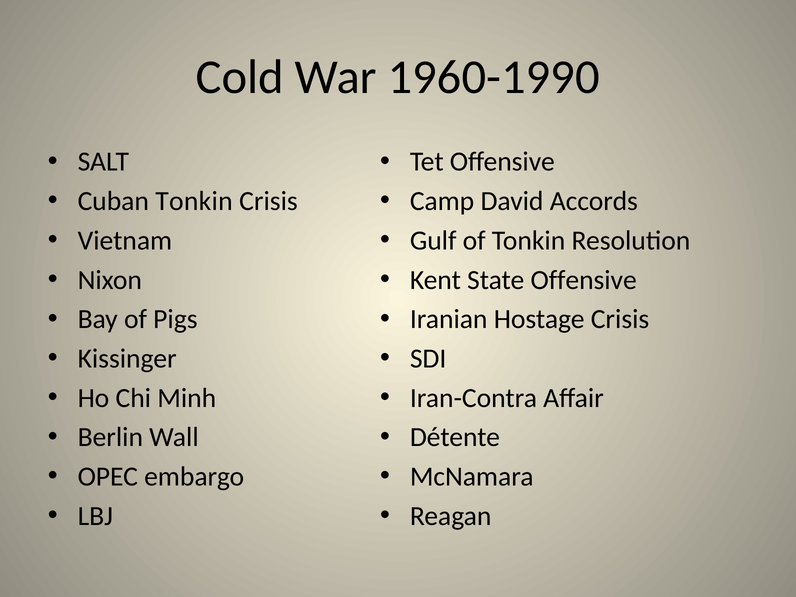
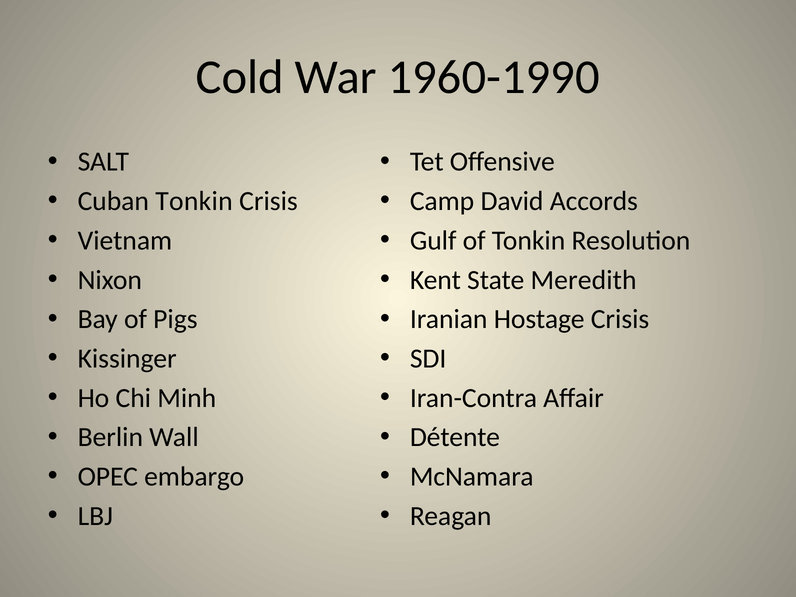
State Offensive: Offensive -> Meredith (584, 280)
